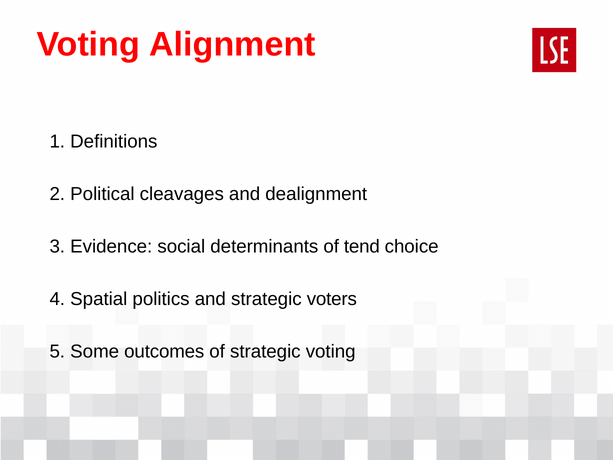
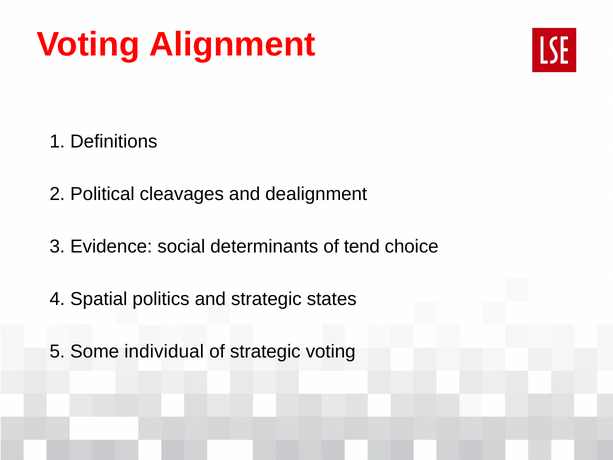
voters: voters -> states (332, 299)
outcomes: outcomes -> individual (164, 351)
